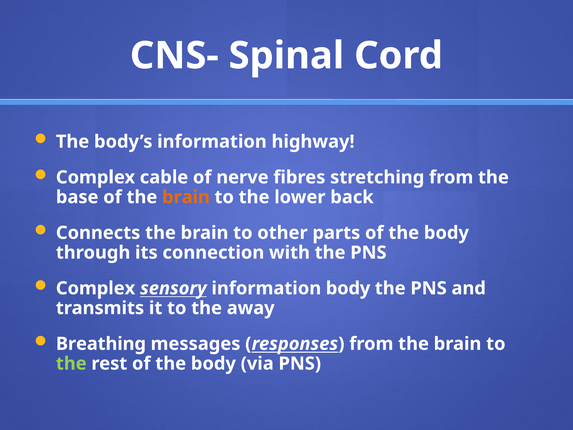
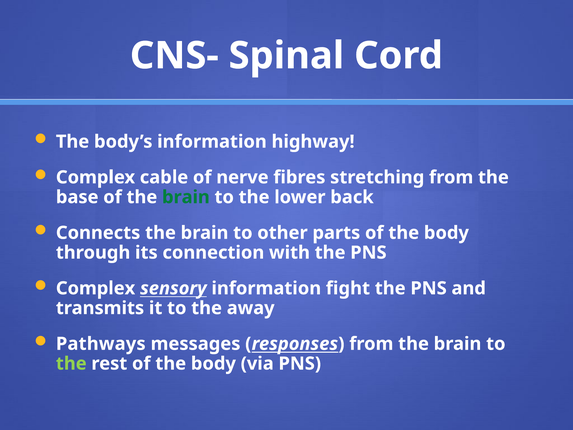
brain colour: orange -> green (186, 197)
information body: body -> fight (348, 288)
Breathing: Breathing -> Pathways (101, 344)
